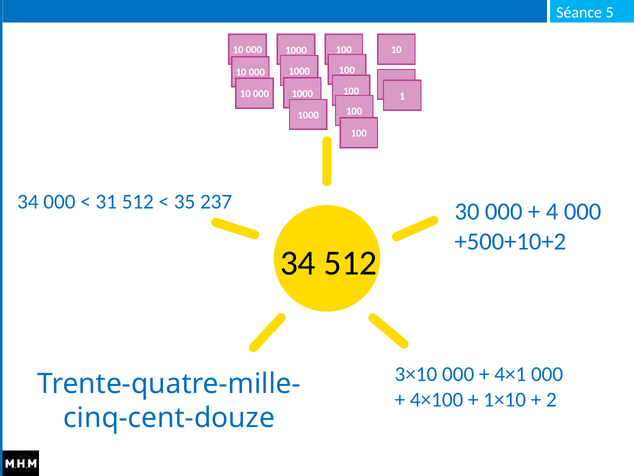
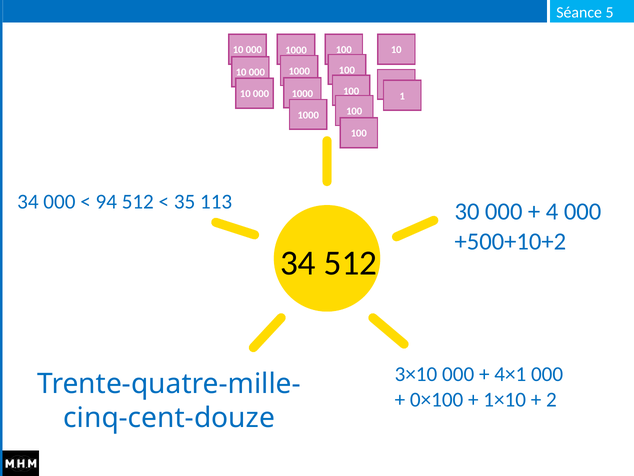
31: 31 -> 94 (106, 202)
237: 237 -> 113 (216, 202)
4×100: 4×100 -> 0×100 (437, 399)
